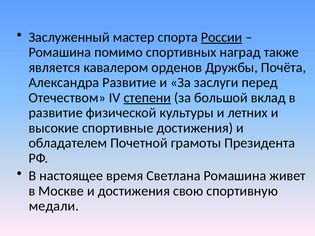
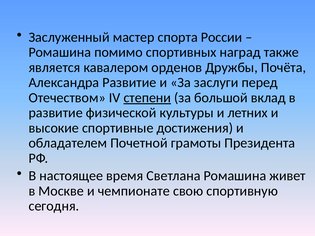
России underline: present -> none (222, 37)
и достижения: достижения -> чемпионате (134, 191)
медали: медали -> сегодня (54, 206)
